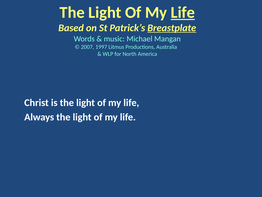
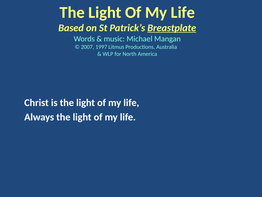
Life underline: present -> none (183, 12)
